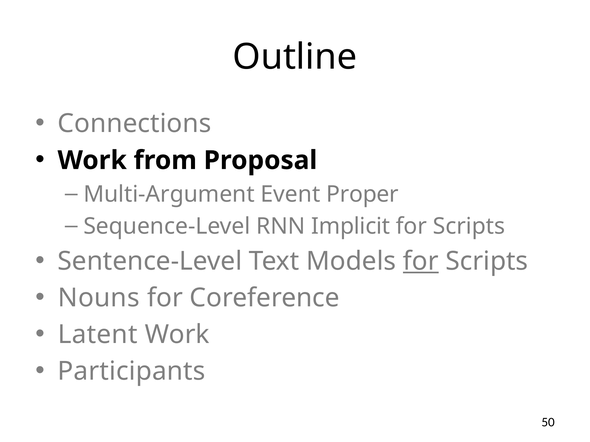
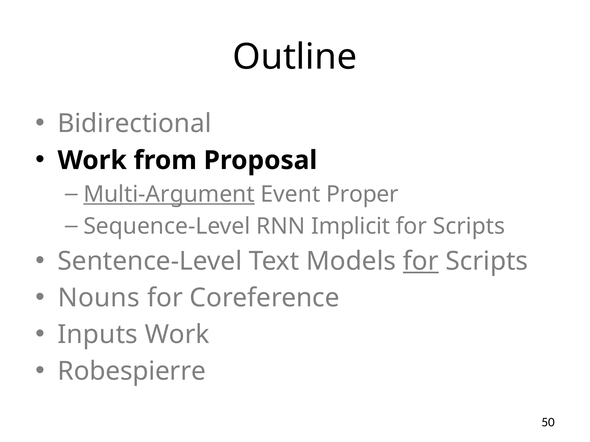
Connections: Connections -> Bidirectional (135, 124)
Multi-Argument underline: none -> present (169, 194)
Latent: Latent -> Inputs (98, 335)
Participants: Participants -> Robespierre (132, 372)
